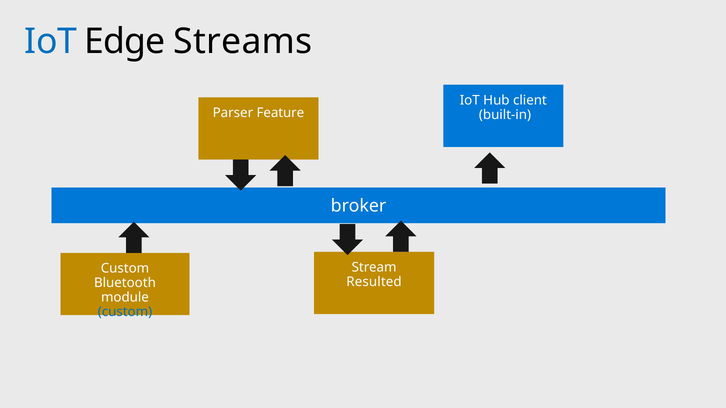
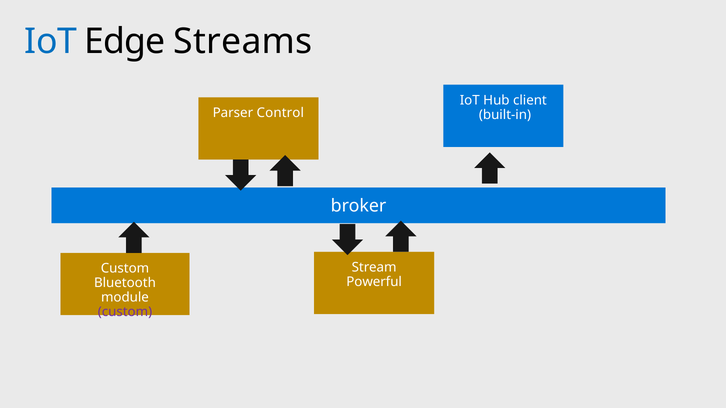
Feature: Feature -> Control (280, 113)
Resulted: Resulted -> Powerful (374, 282)
custom colour: blue -> purple (125, 312)
